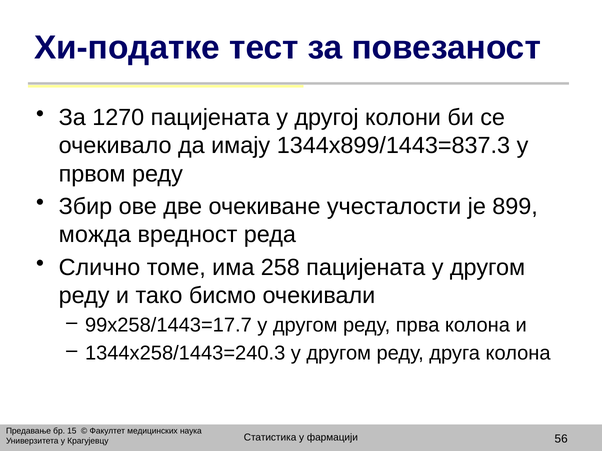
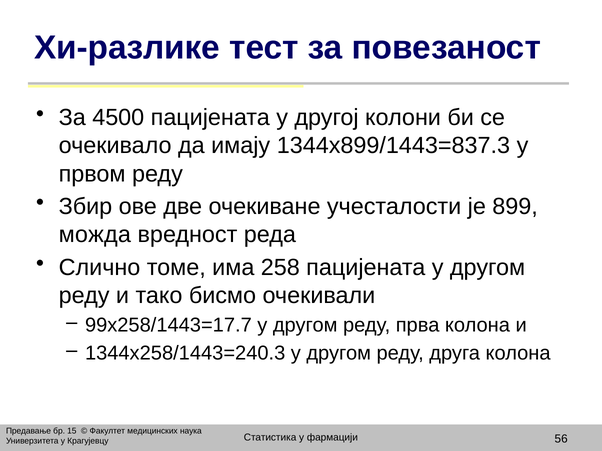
Хи-податке: Хи-податке -> Хи-разлике (127, 48)
1270: 1270 -> 4500 (118, 118)
